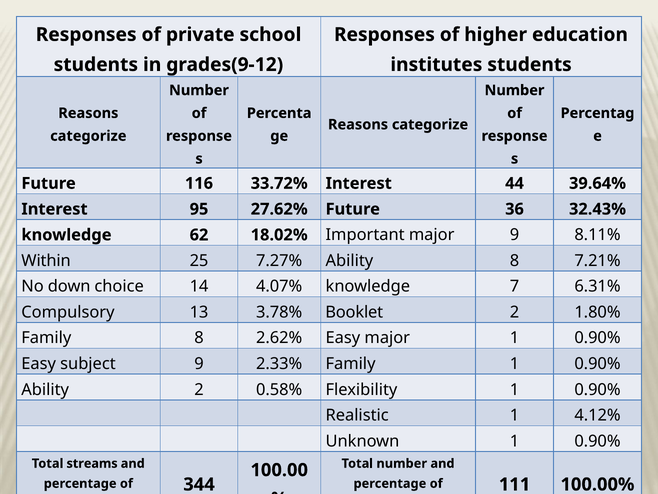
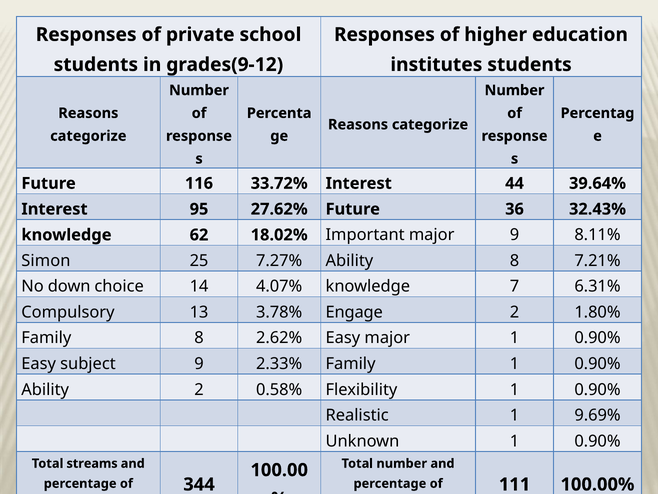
Within: Within -> Simon (46, 260)
Booklet: Booklet -> Engage (354, 312)
4.12%: 4.12% -> 9.69% (597, 415)
